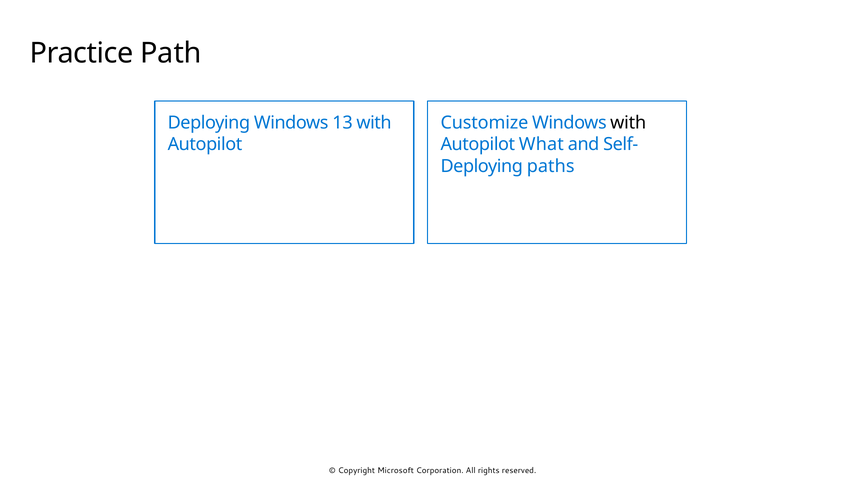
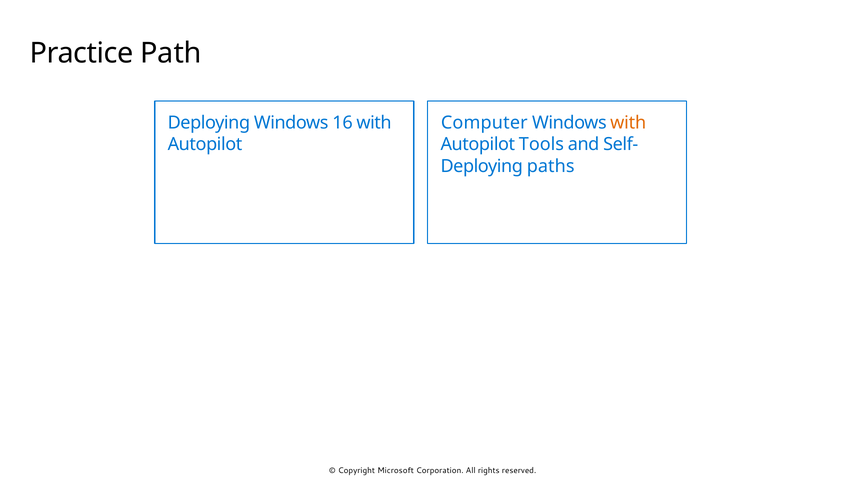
13: 13 -> 16 (342, 123)
Customize: Customize -> Computer (484, 123)
with colour: black -> orange (628, 123)
What: What -> Tools (541, 144)
